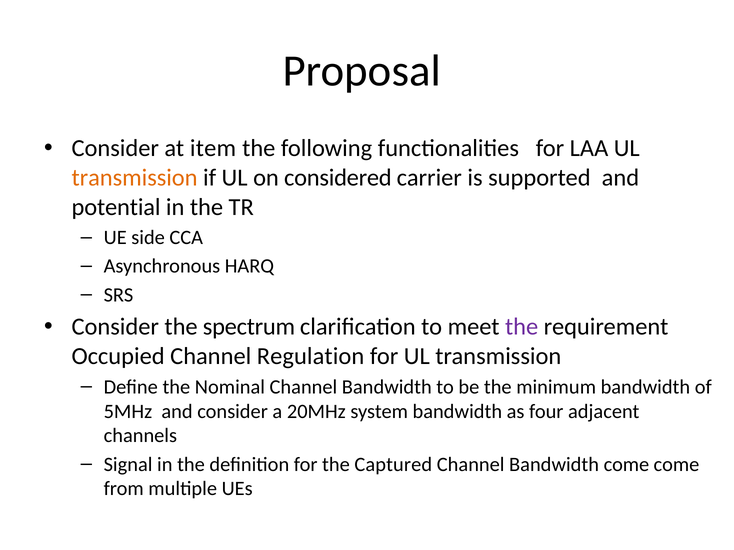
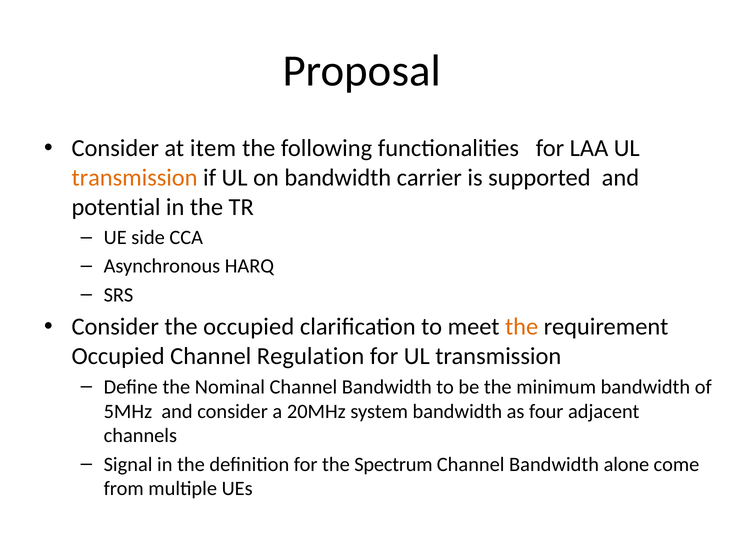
on considered: considered -> bandwidth (338, 178)
the spectrum: spectrum -> occupied (249, 327)
the colour: purple -> orange (522, 327)
Captured: Captured -> Spectrum (393, 465)
Bandwidth come: come -> alone (626, 465)
